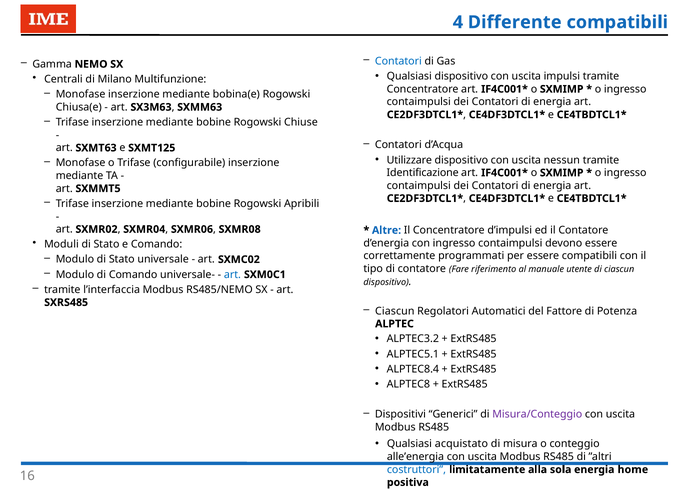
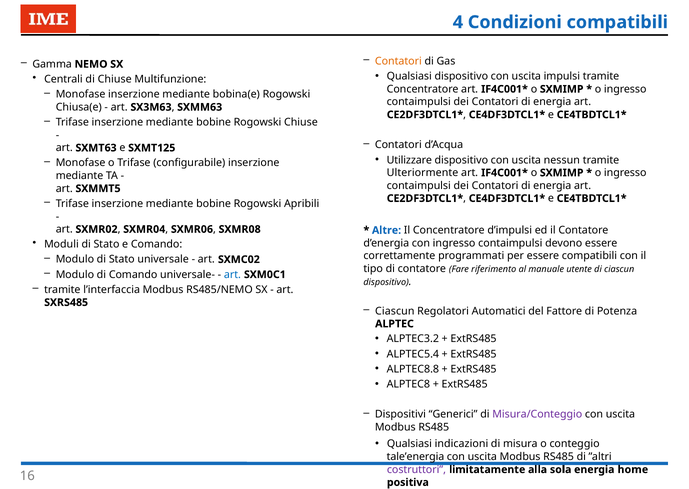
Differente: Differente -> Condizioni (515, 22)
Contatori colour: blue -> orange (398, 61)
di Milano: Milano -> Chiuse (115, 79)
Identificazione: Identificazione -> Ulteriormente (423, 173)
ALPTEC5.1: ALPTEC5.1 -> ALPTEC5.4 (413, 354)
ALPTEC8.4: ALPTEC8.4 -> ALPTEC8.8 (413, 369)
acquistato: acquistato -> indicazioni (461, 444)
alle’energia: alle’energia -> tale’energia (415, 456)
costruttori colour: blue -> purple (416, 469)
